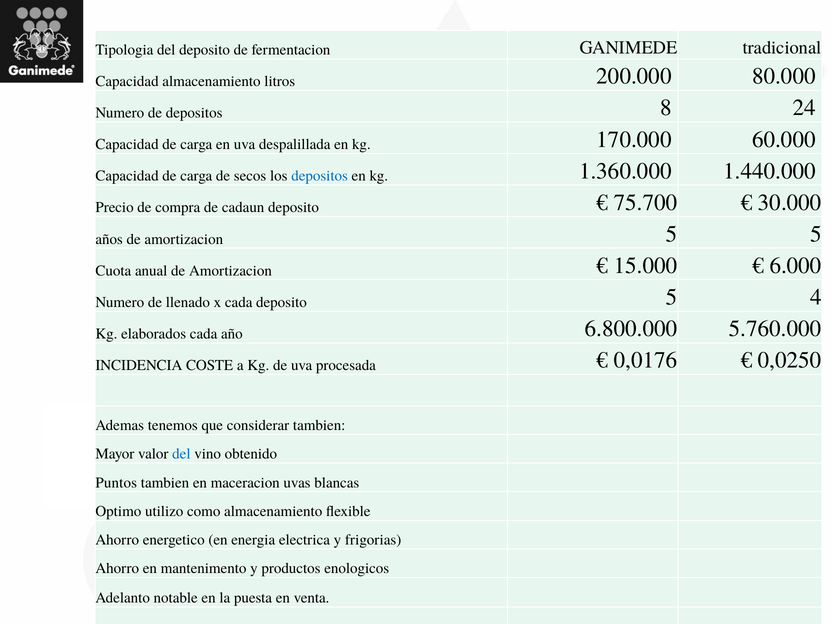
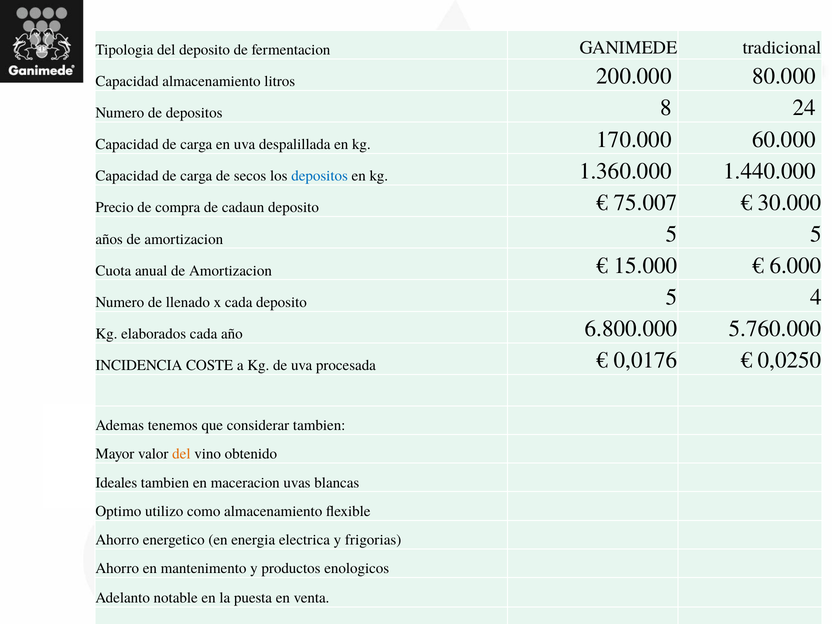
75.700: 75.700 -> 75.007 (646, 202)
del colour: blue -> orange (181, 454)
Puntos: Puntos -> Ideales (116, 483)
